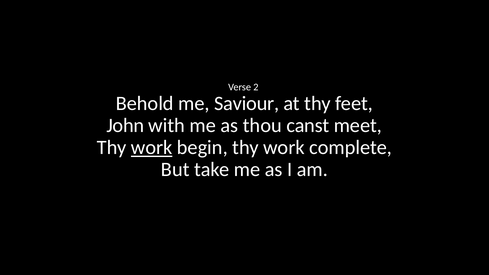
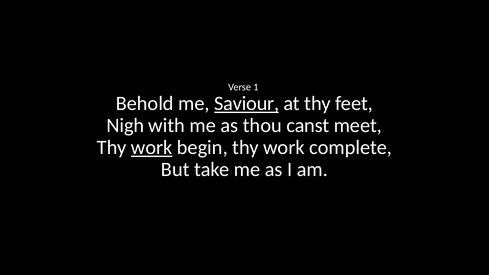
2: 2 -> 1 (256, 87)
Saviour underline: none -> present (247, 103)
John: John -> Nigh (125, 125)
